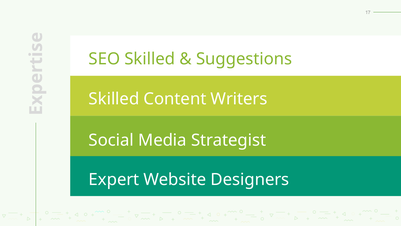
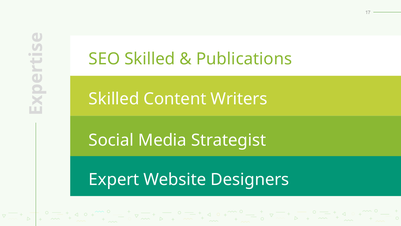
Suggestions: Suggestions -> Publications (244, 59)
